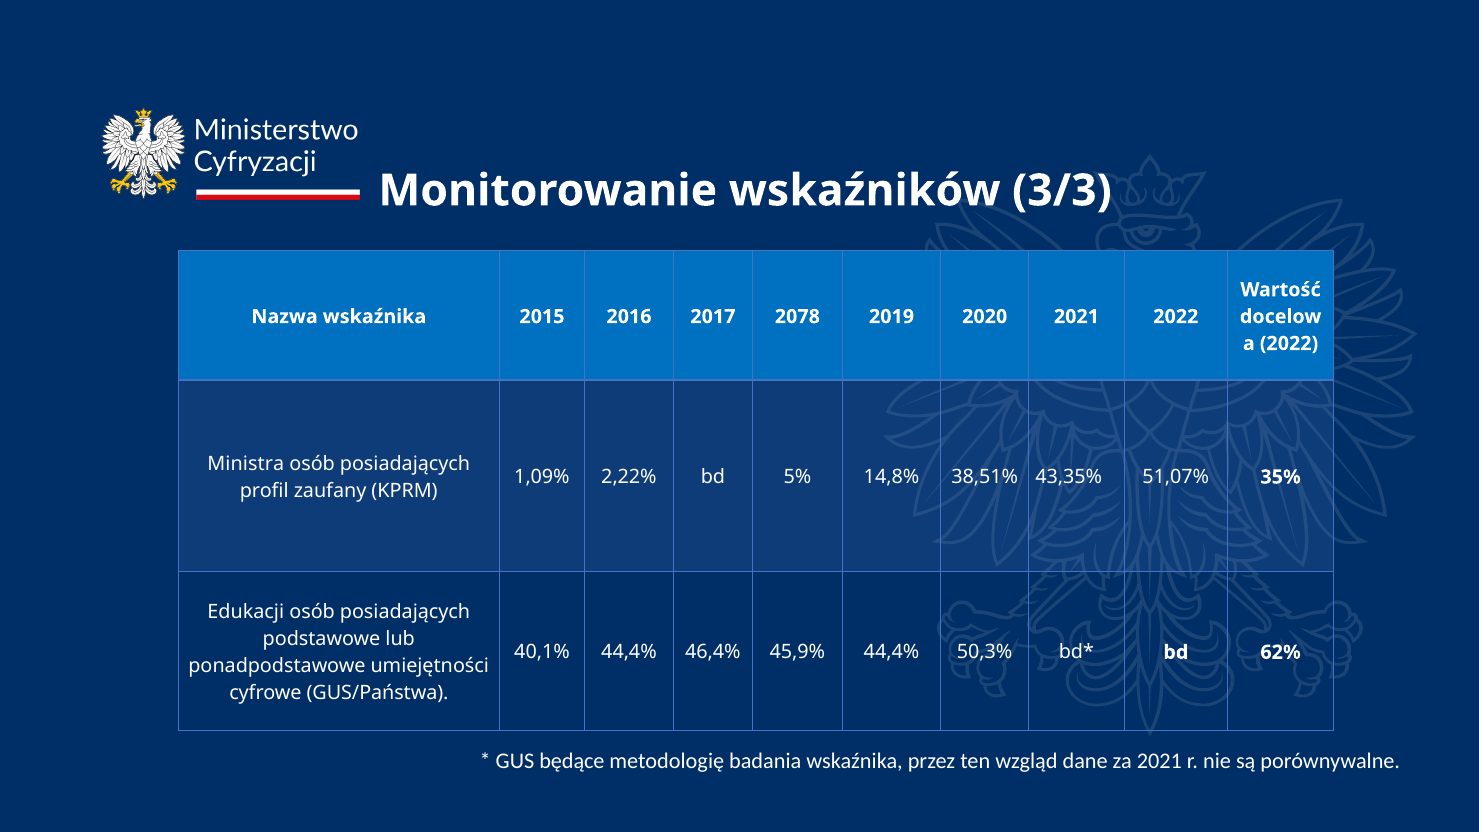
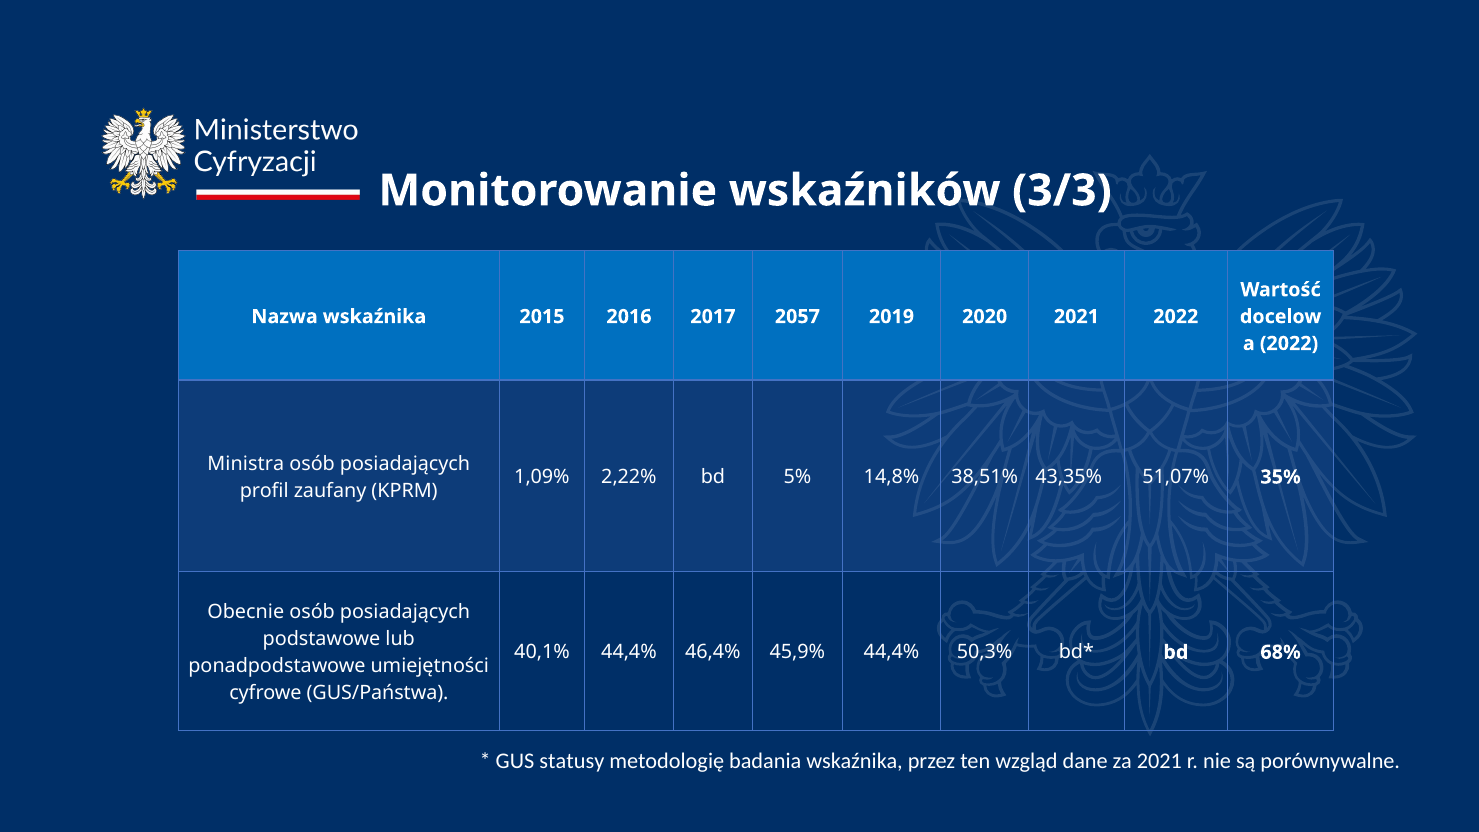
2078: 2078 -> 2057 (797, 317)
Edukacji: Edukacji -> Obecnie (246, 612)
62%: 62% -> 68% (1281, 652)
będące: będące -> statusy (572, 761)
